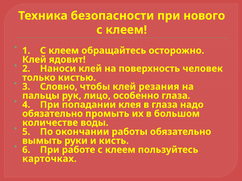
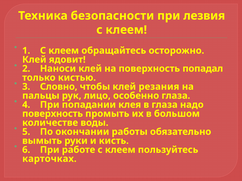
нового: нового -> лезвия (204, 16)
человек: человек -> попадал (203, 69)
обязательно: обязательно -> поверхность (53, 114)
